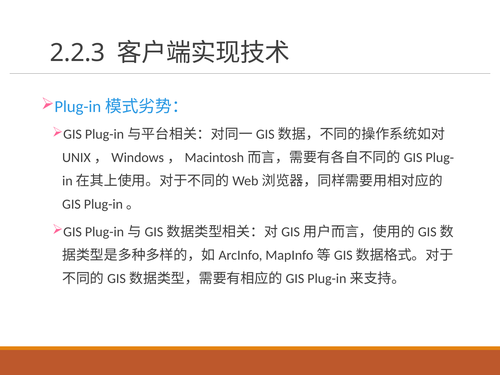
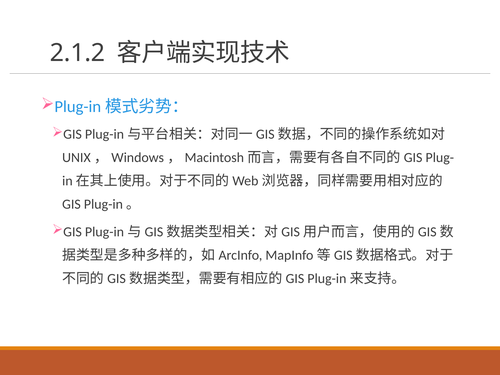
2.2.3: 2.2.3 -> 2.1.2 (78, 53)
